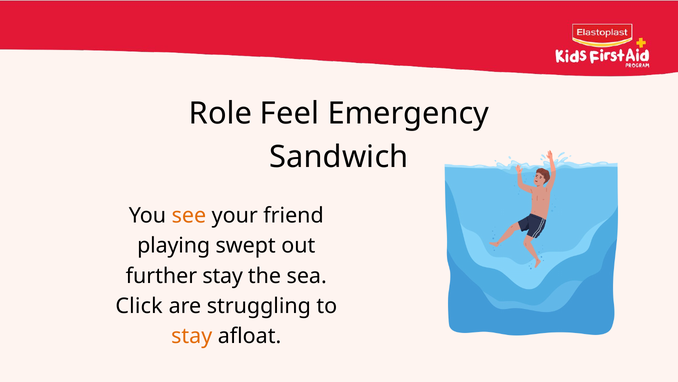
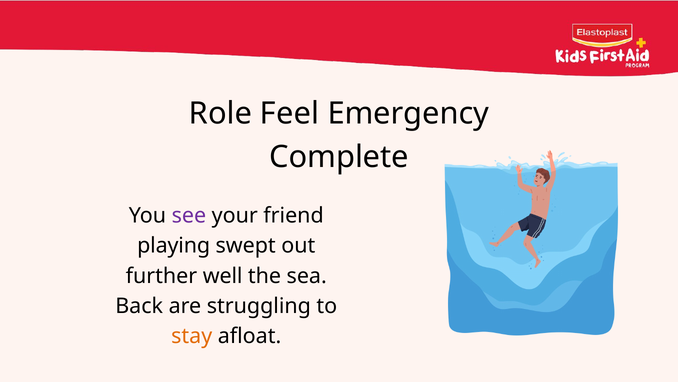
Sandwich: Sandwich -> Complete (339, 157)
see colour: orange -> purple (189, 215)
further stay: stay -> well (223, 275)
Click: Click -> Back (139, 305)
